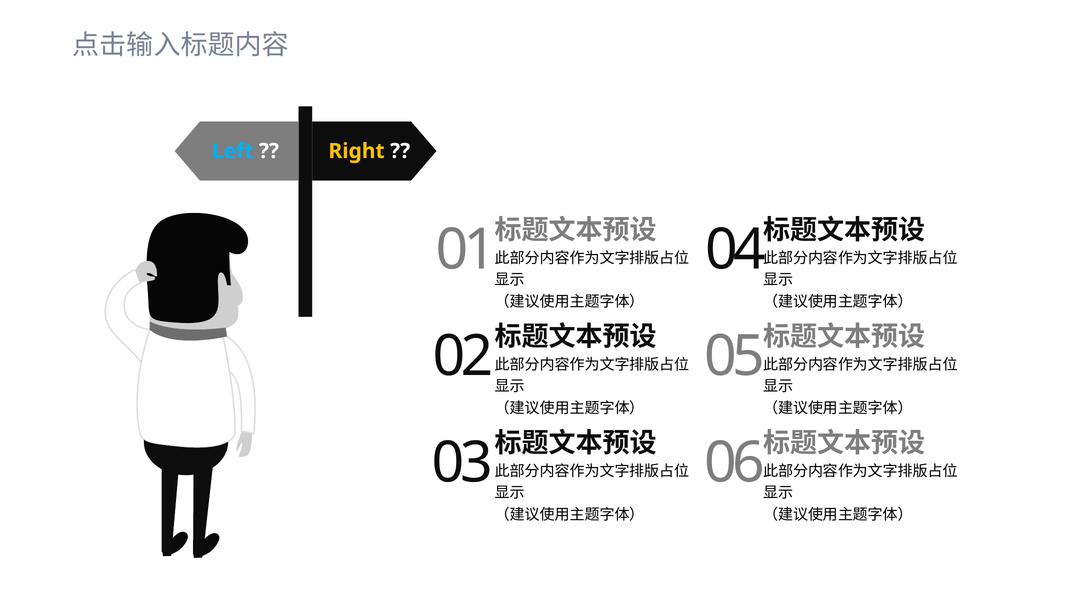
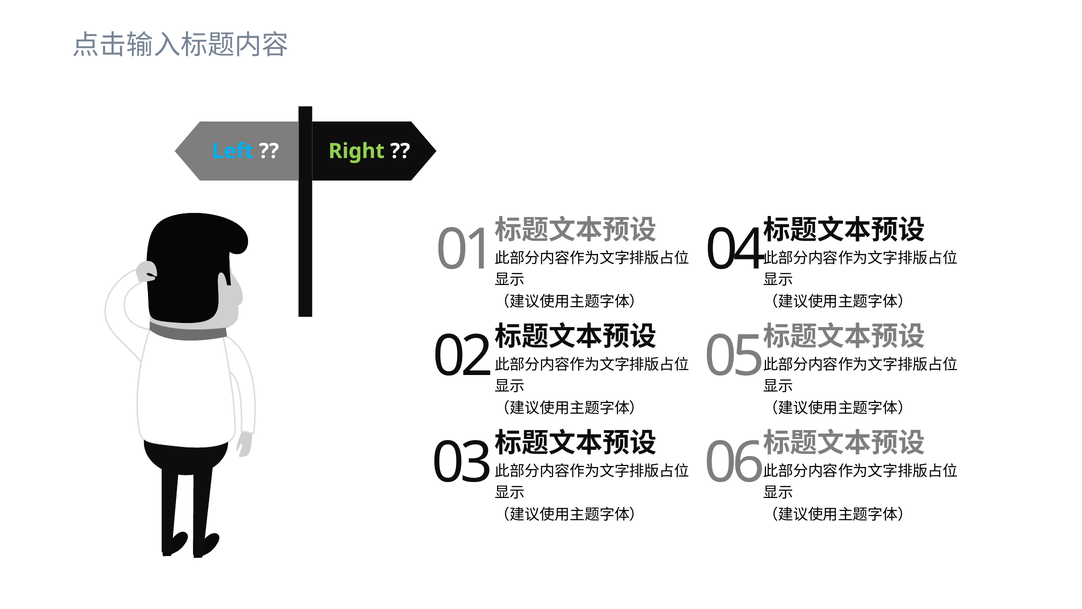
Right colour: yellow -> light green (357, 151)
